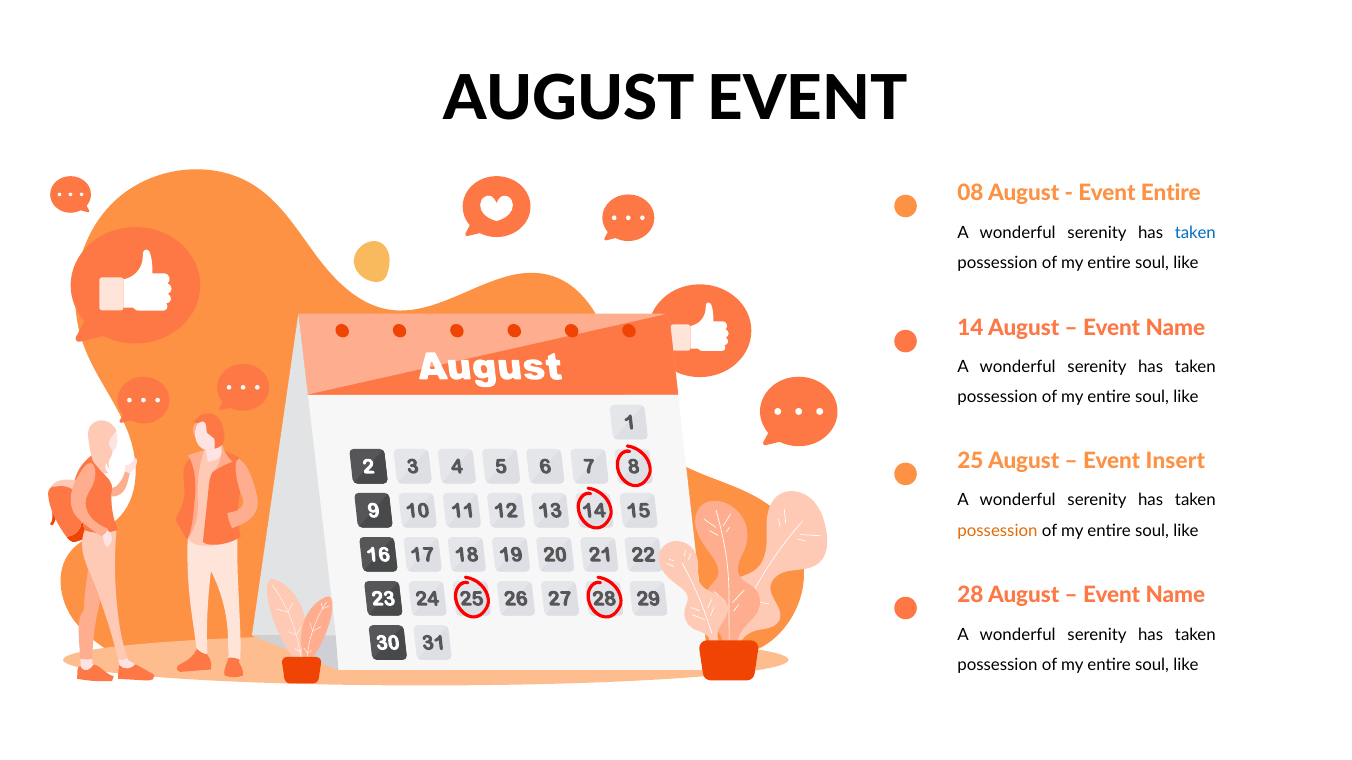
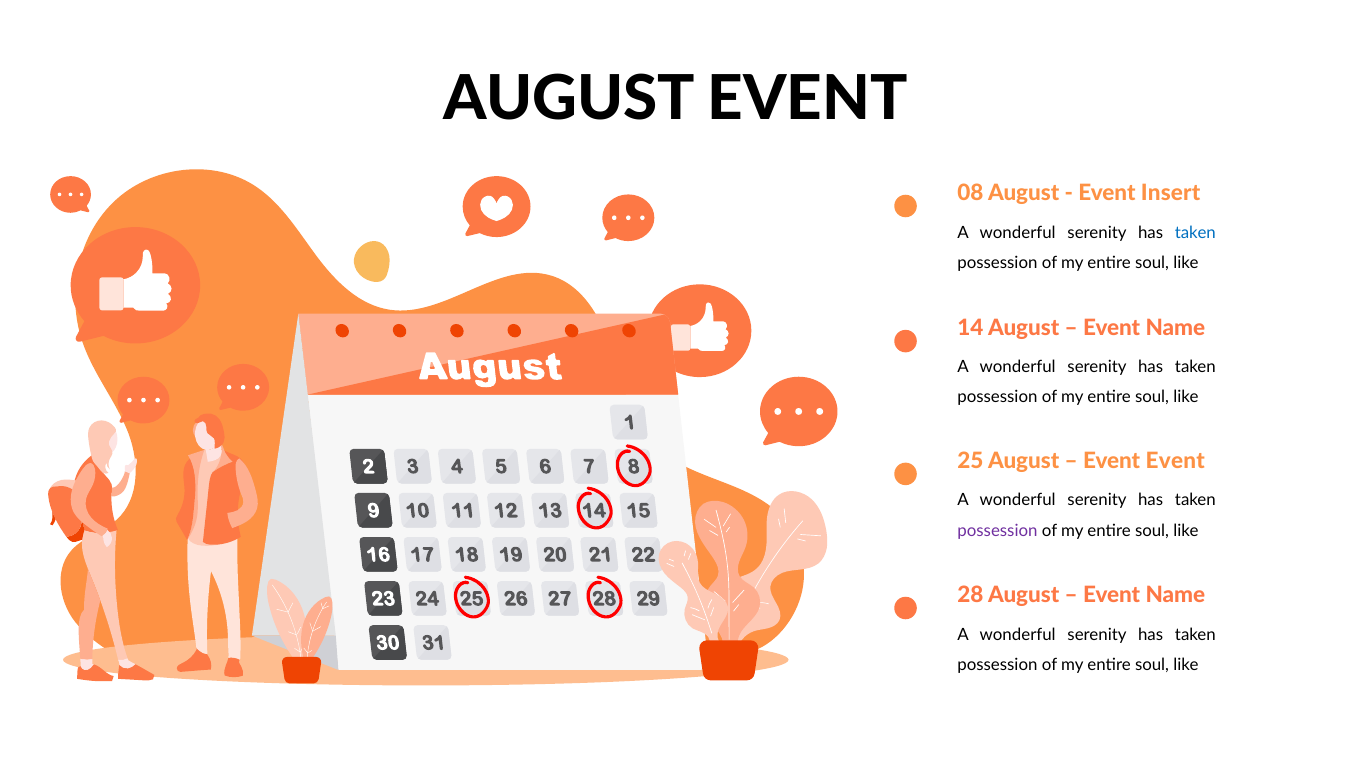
Event Entire: Entire -> Insert (1171, 193)
Event Insert: Insert -> Event (1175, 461)
possession colour: orange -> purple (998, 531)
